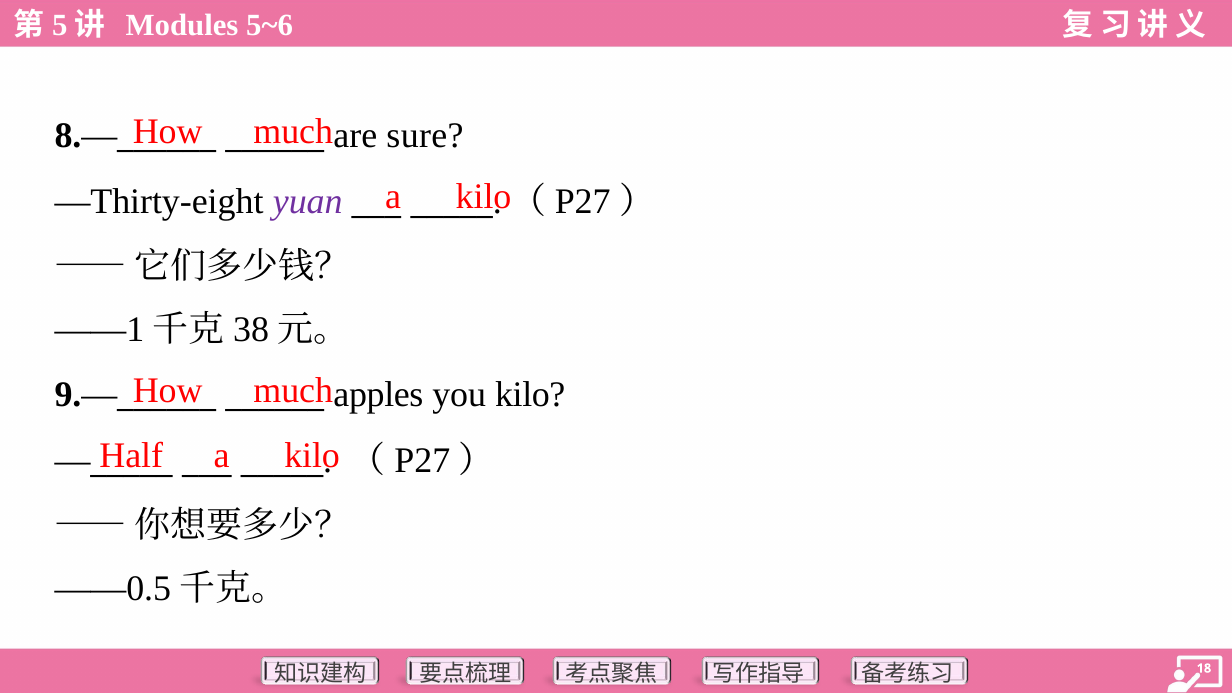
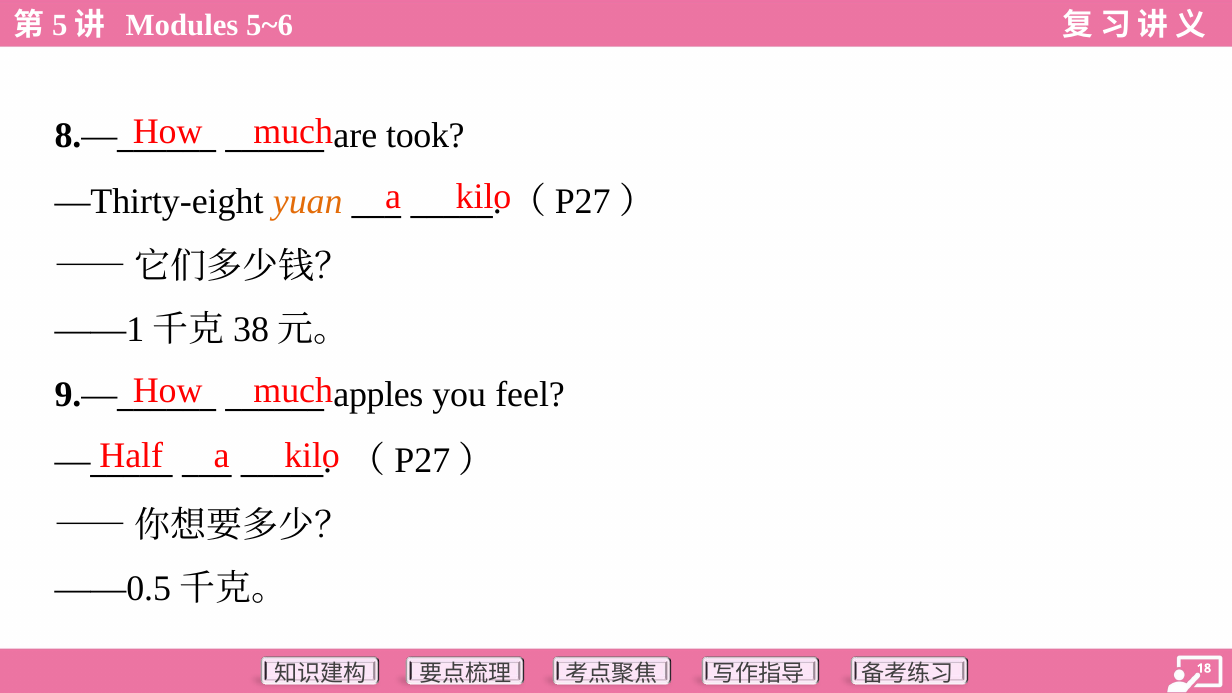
sure: sure -> took (425, 136)
yuan colour: purple -> orange (308, 201)
you kilo: kilo -> feel (530, 395)
